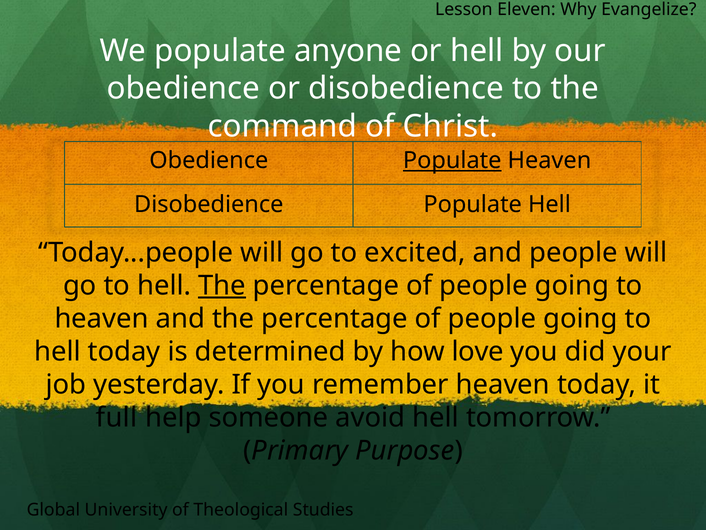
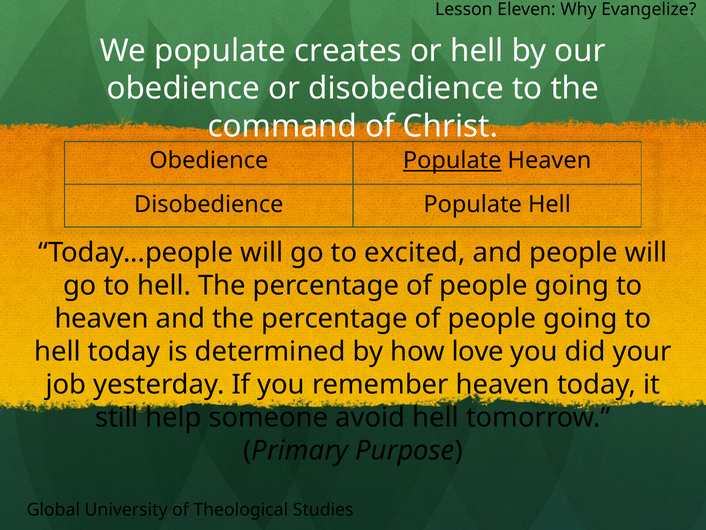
anyone: anyone -> creates (348, 51)
The underline: present -> none (222, 285)
full: full -> still (117, 417)
